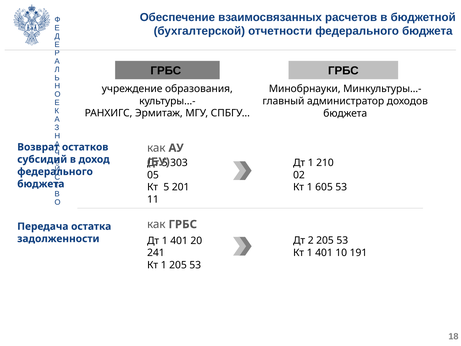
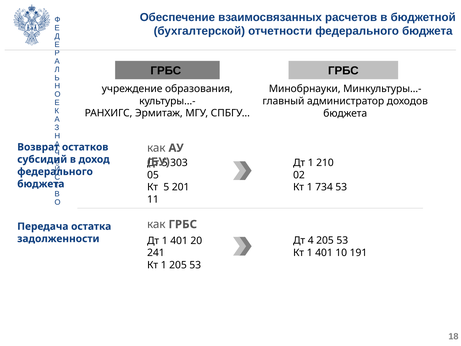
605: 605 -> 734 (324, 187)
2: 2 -> 4 (311, 240)
